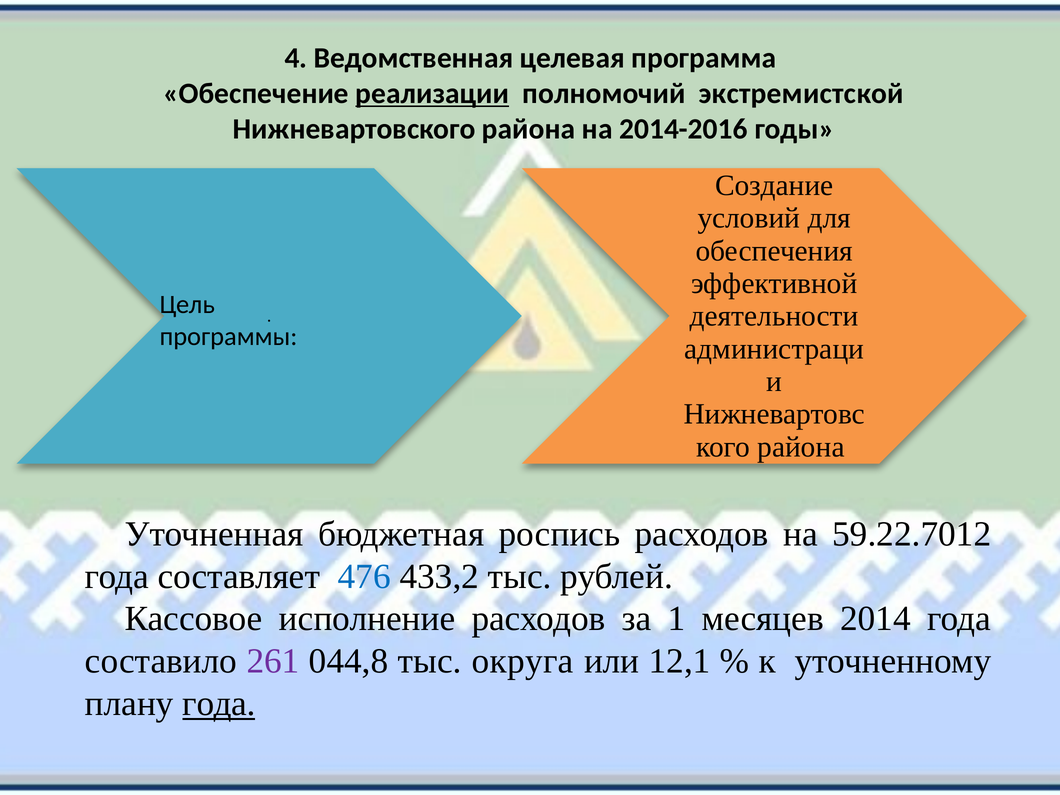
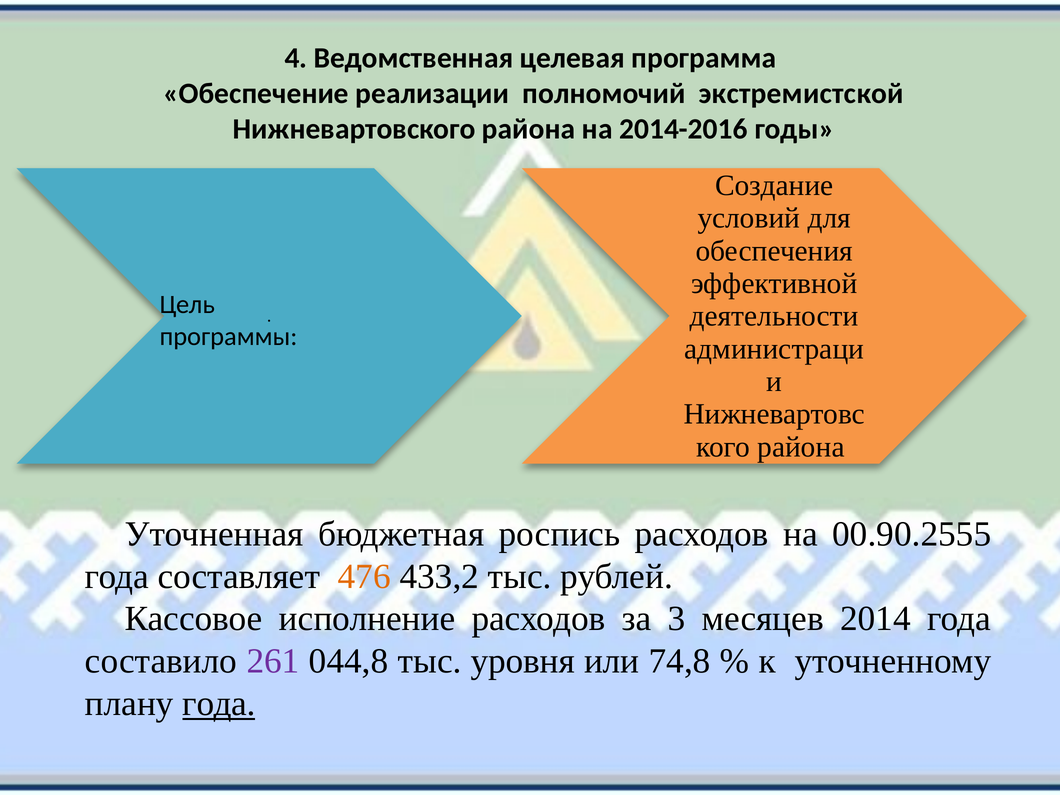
реализации underline: present -> none (432, 94)
59.22.7012: 59.22.7012 -> 00.90.2555 (912, 534)
476 colour: blue -> orange (364, 576)
1: 1 -> 3 (677, 619)
округа: округа -> уровня (523, 661)
12,1: 12,1 -> 74,8 (680, 661)
